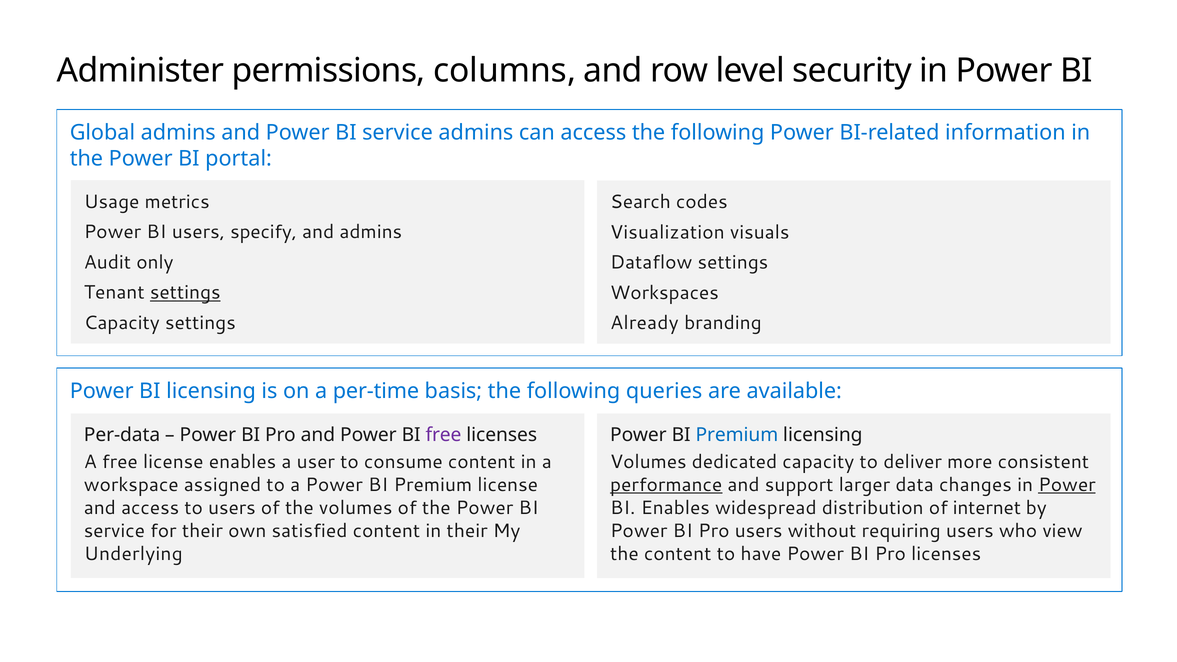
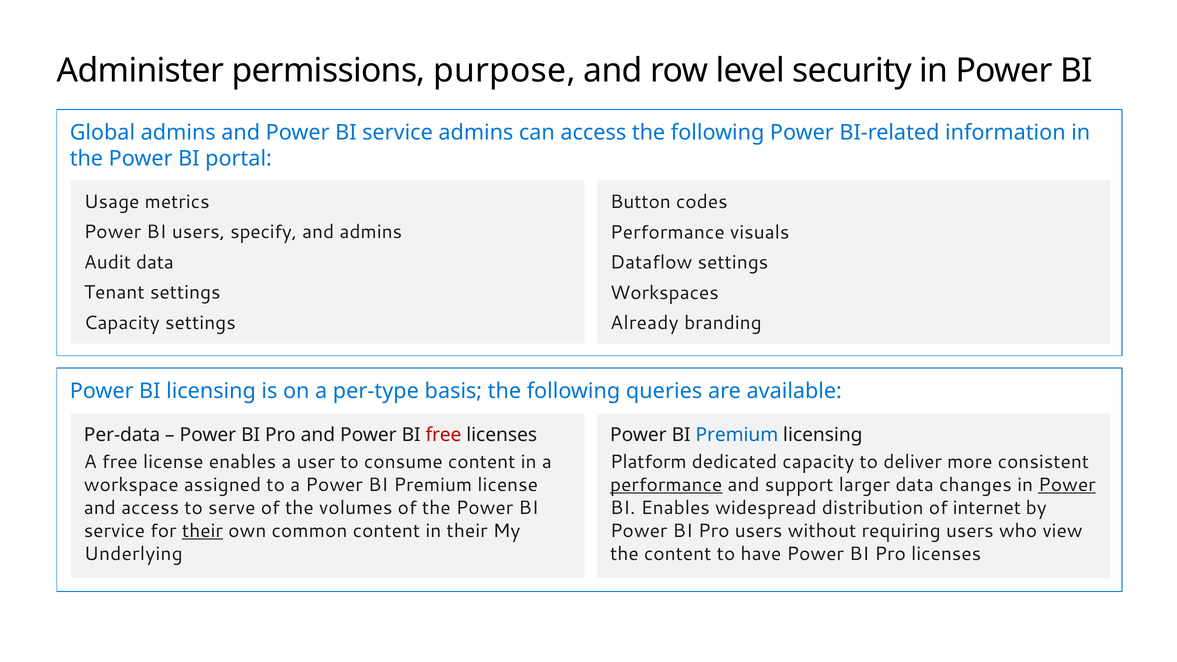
columns: columns -> purpose (504, 71)
Search: Search -> Button (641, 202)
Visualization: Visualization -> Performance (667, 232)
Audit only: only -> data (155, 262)
settings underline: present -> none (185, 293)
per-time: per-time -> per-type (376, 391)
free colour: purple -> red (443, 435)
Volumes: Volumes -> Platform (648, 462)
to users: users -> serve (232, 508)
their underline: none -> present (202, 531)
satisfied: satisfied -> common (309, 531)
